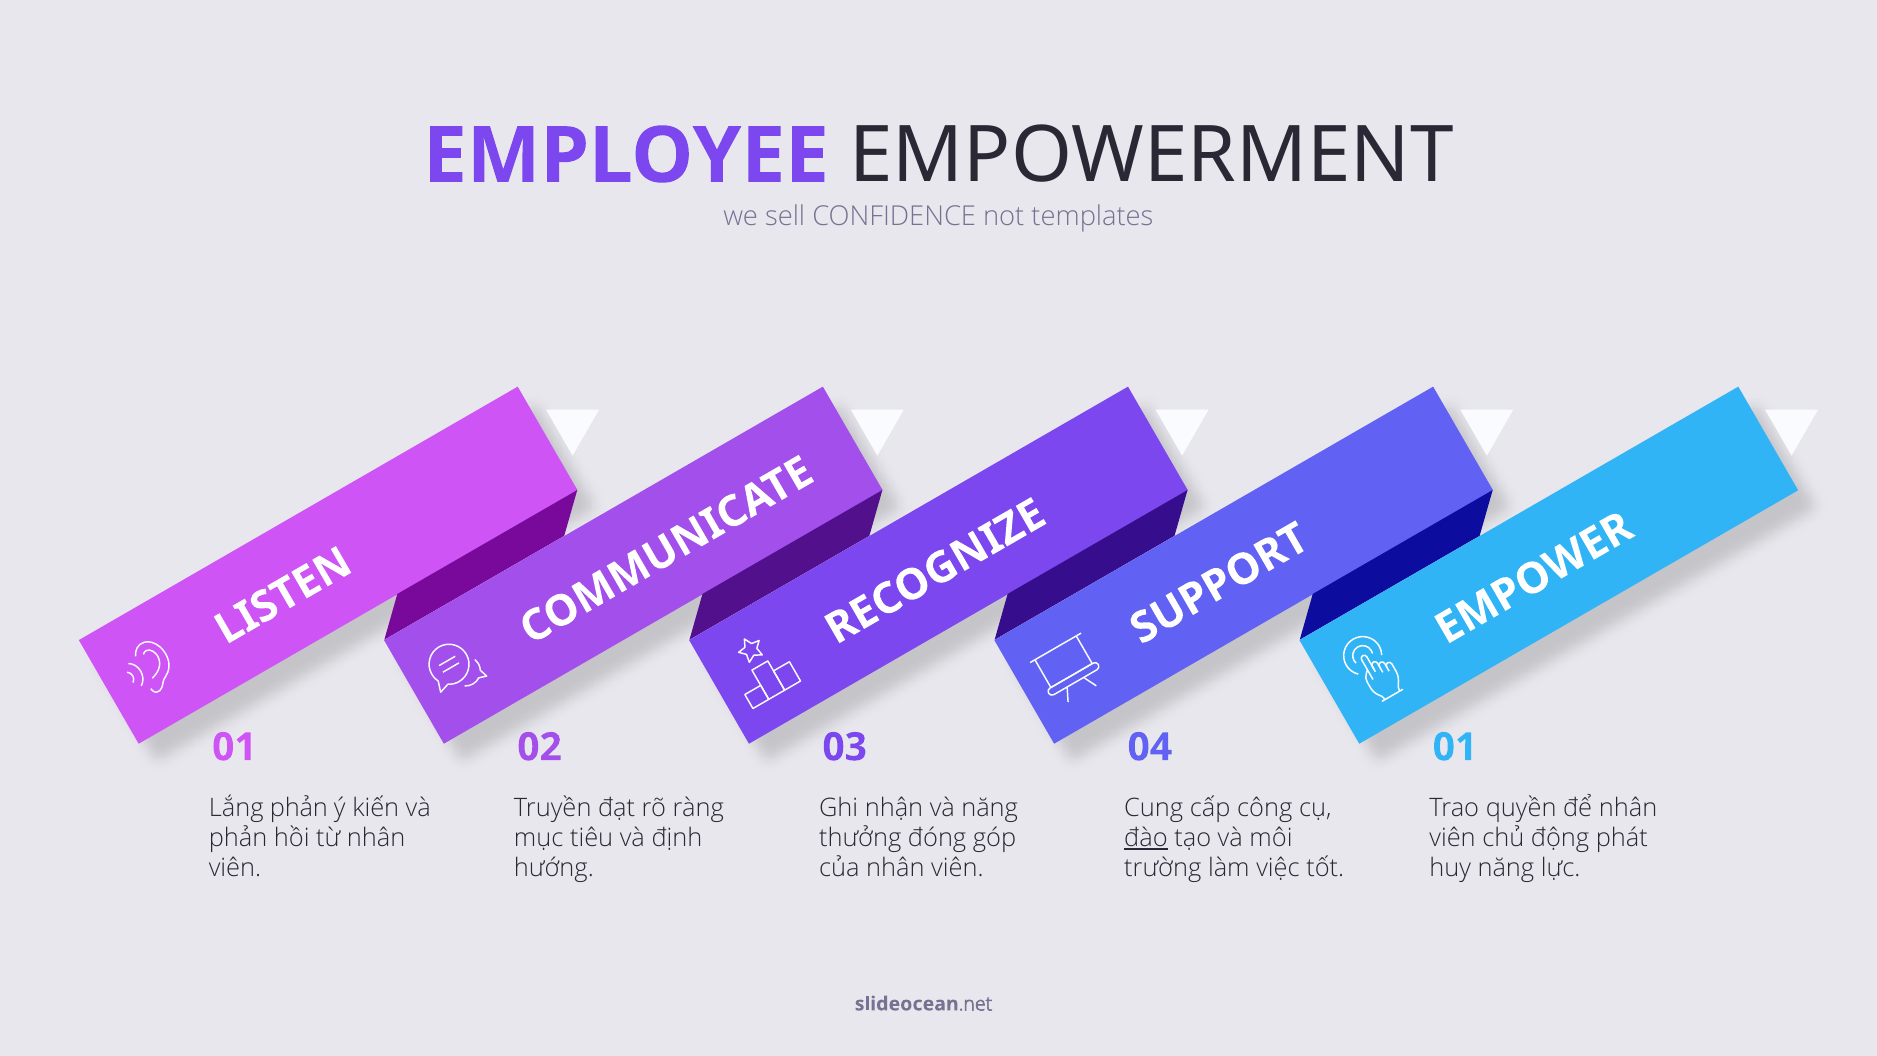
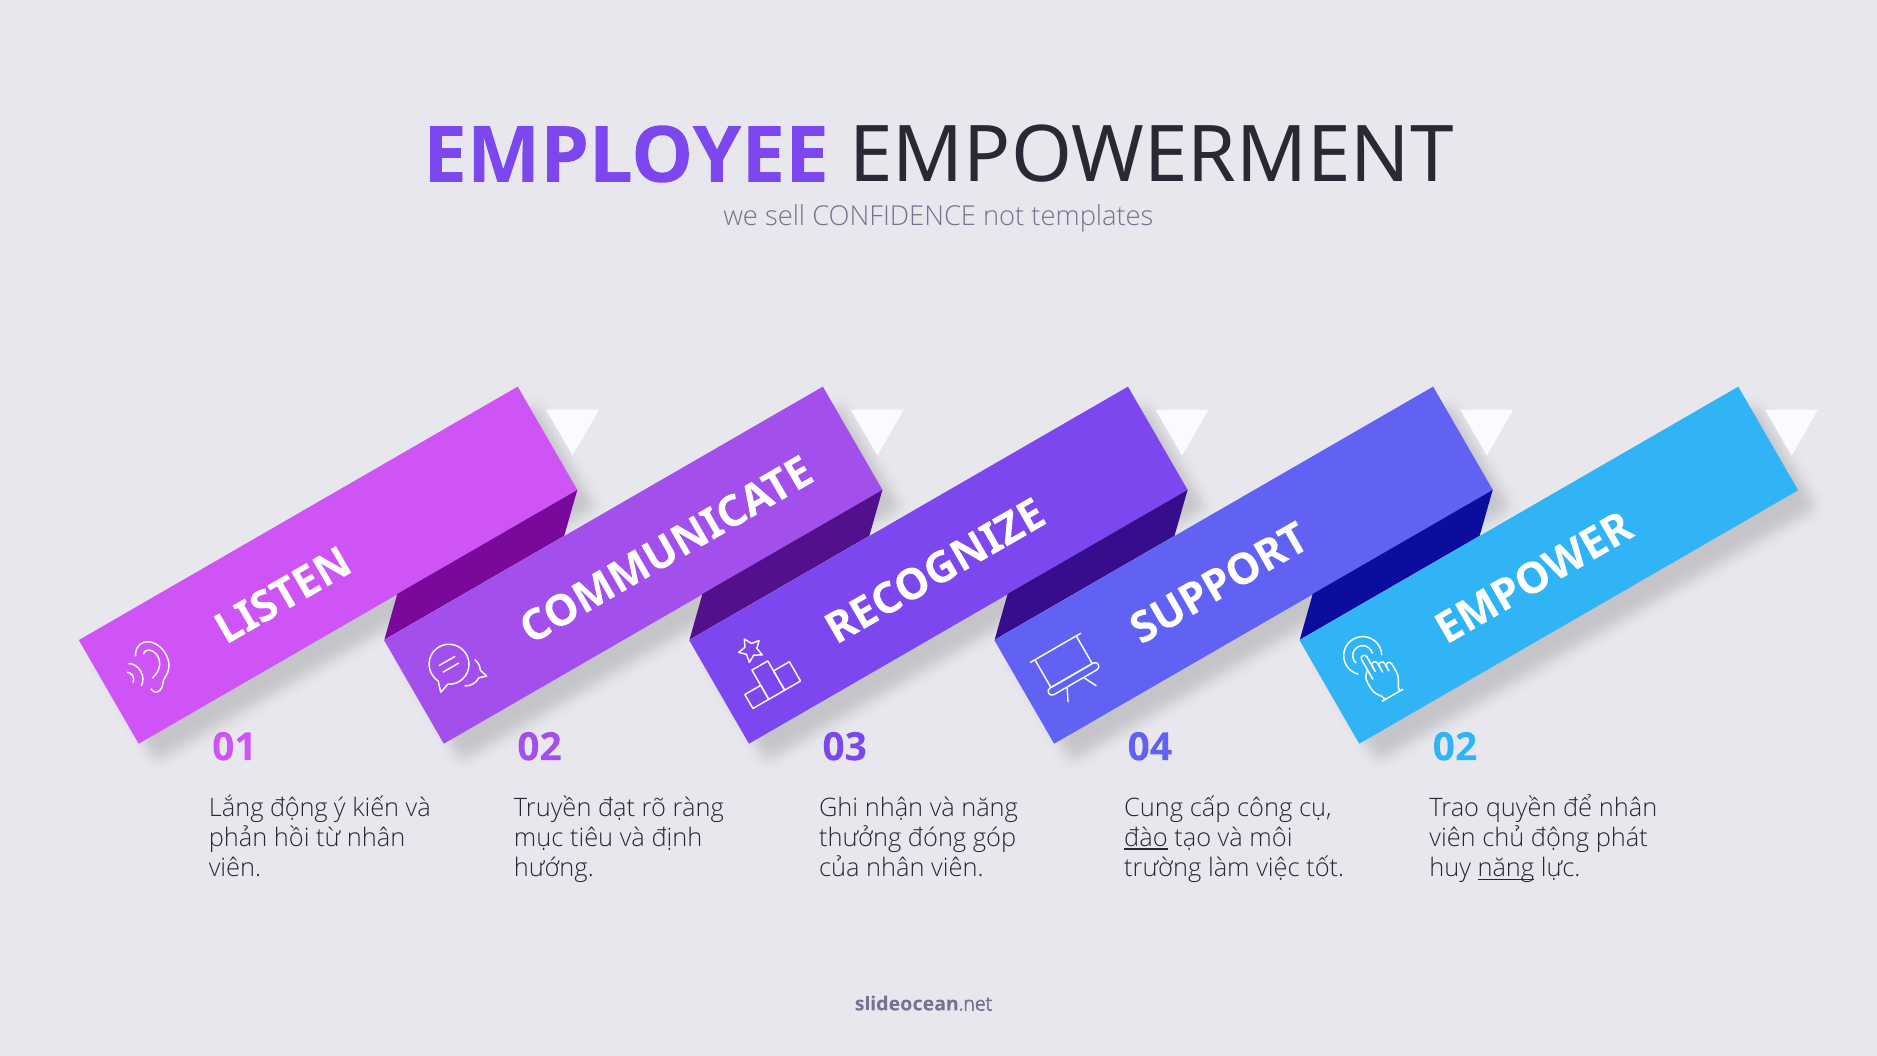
04 01: 01 -> 02 (1455, 747)
Lắng phản: phản -> động (299, 807)
năng underline: none -> present (1506, 868)
